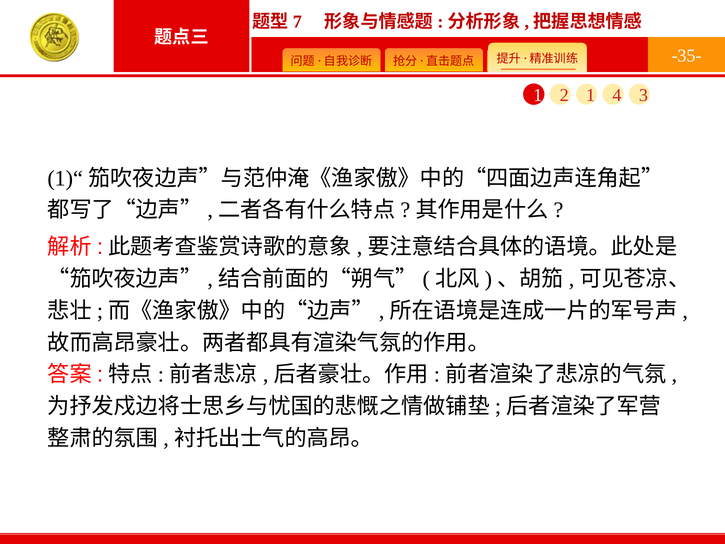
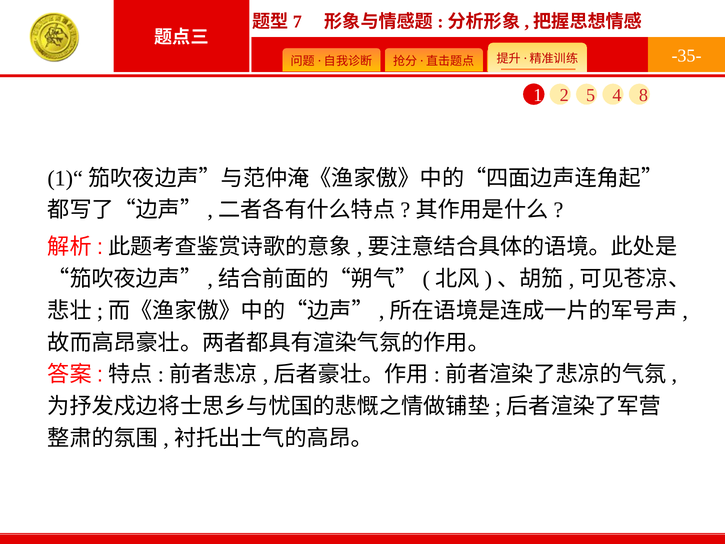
2 1: 1 -> 5 (591, 95)
3: 3 -> 8 (643, 95)
